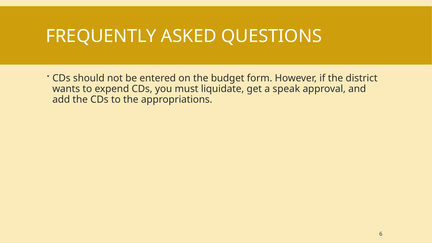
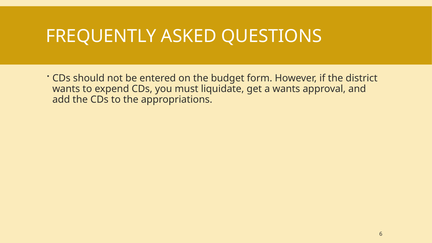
a speak: speak -> wants (286, 89)
